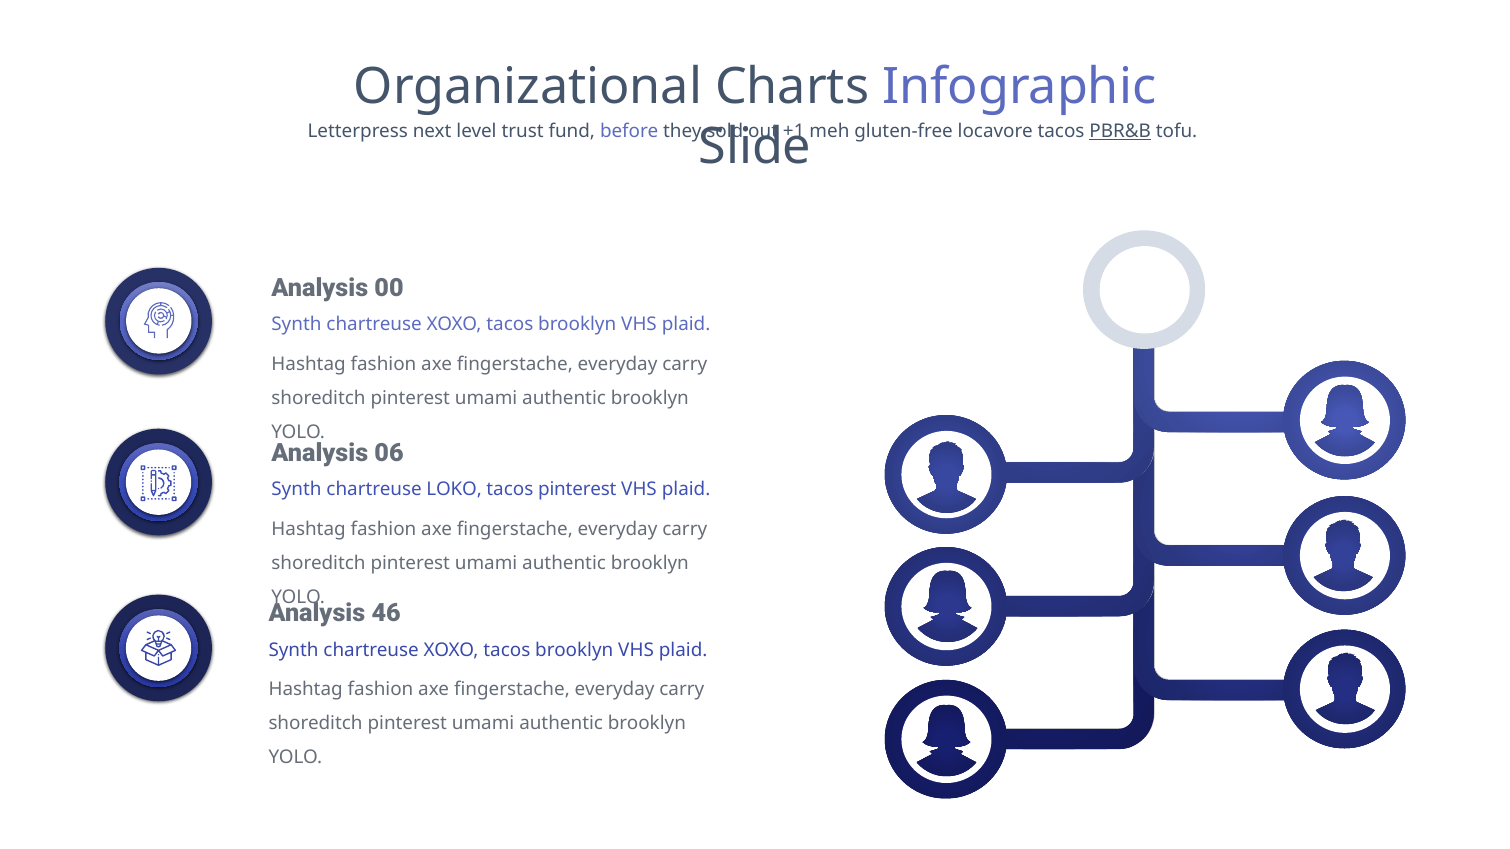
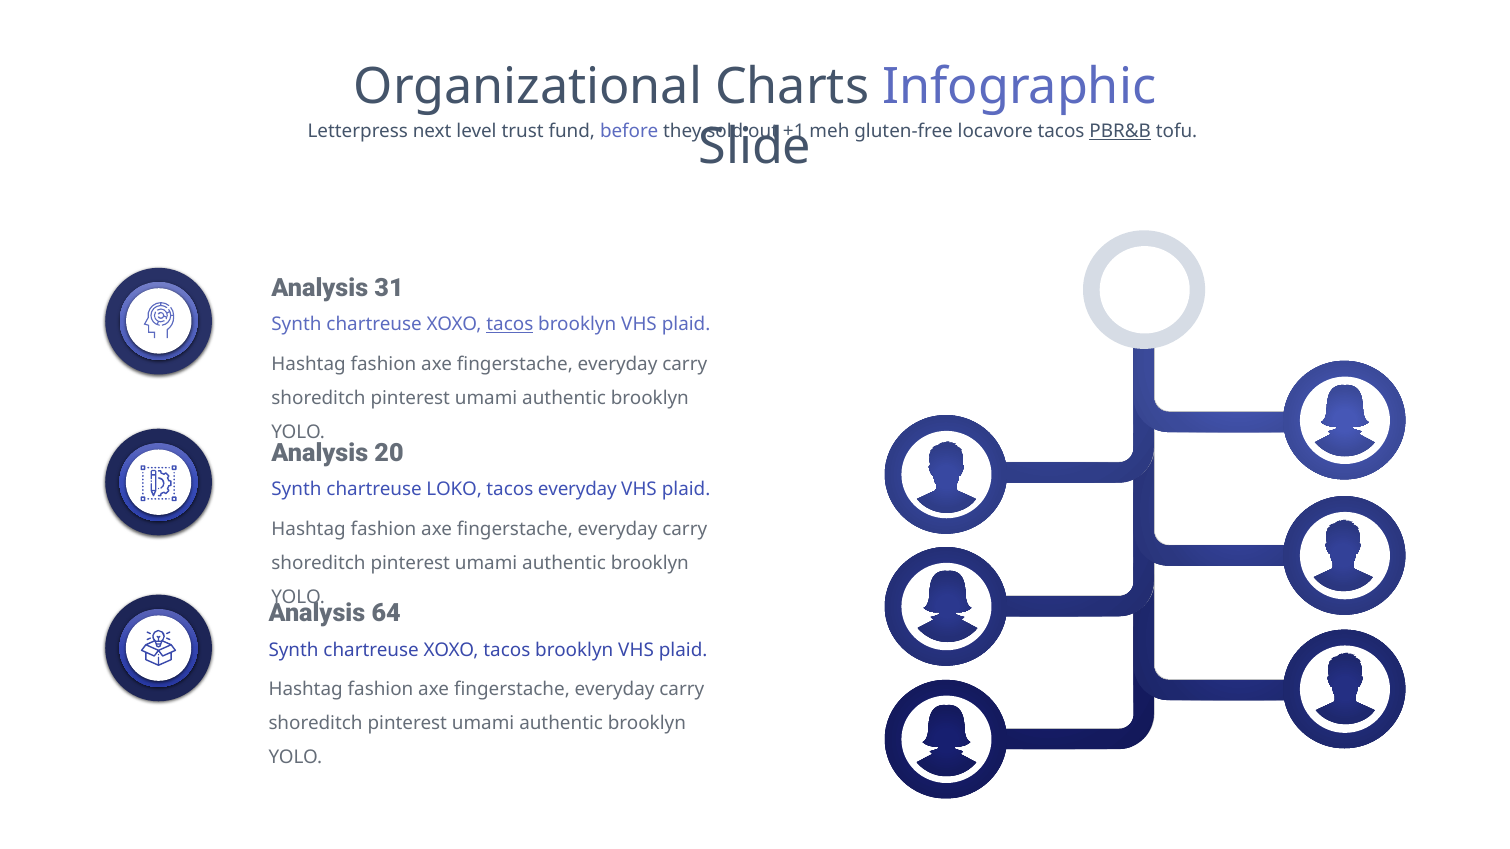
00: 00 -> 31 (389, 288)
tacos underline: none -> present (510, 324)
06: 06 -> 20 (389, 453)
tacos pinterest: pinterest -> everyday (577, 490)
46: 46 -> 64 (386, 614)
